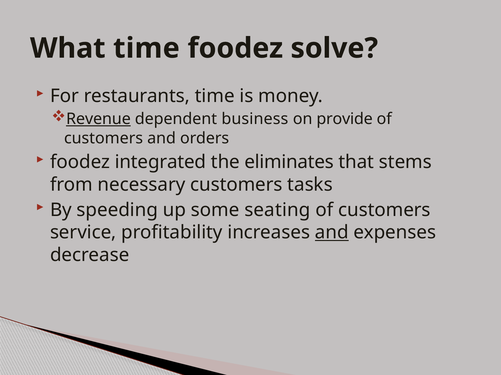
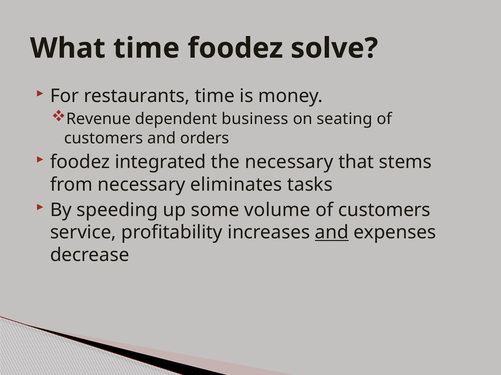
Revenue underline: present -> none (98, 119)
provide: provide -> seating (344, 119)
the eliminates: eliminates -> necessary (289, 162)
necessary customers: customers -> eliminates (236, 185)
seating: seating -> volume (277, 210)
